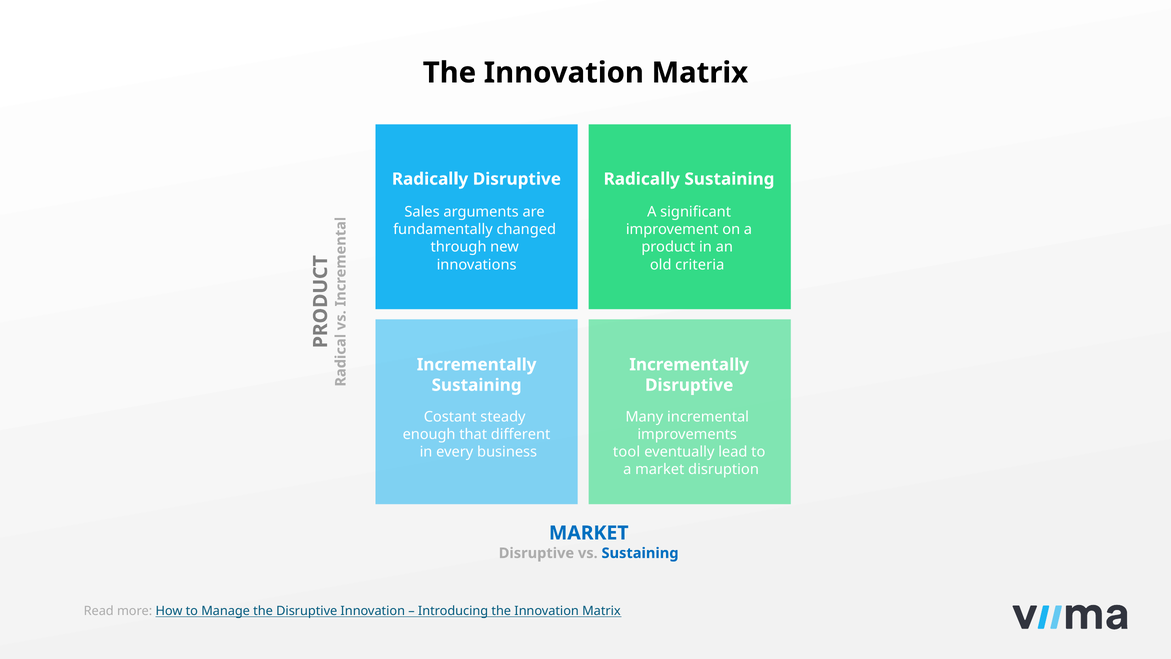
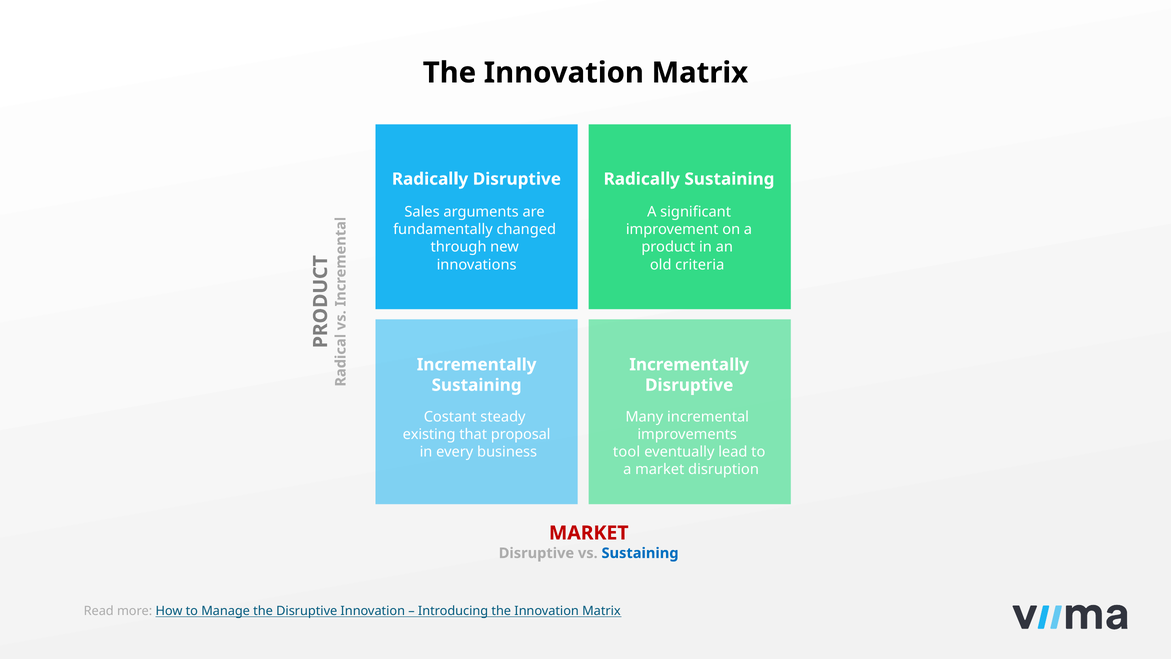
enough: enough -> existing (429, 434)
different: different -> proposal (521, 434)
MARKET colour: blue -> red (589, 533)
